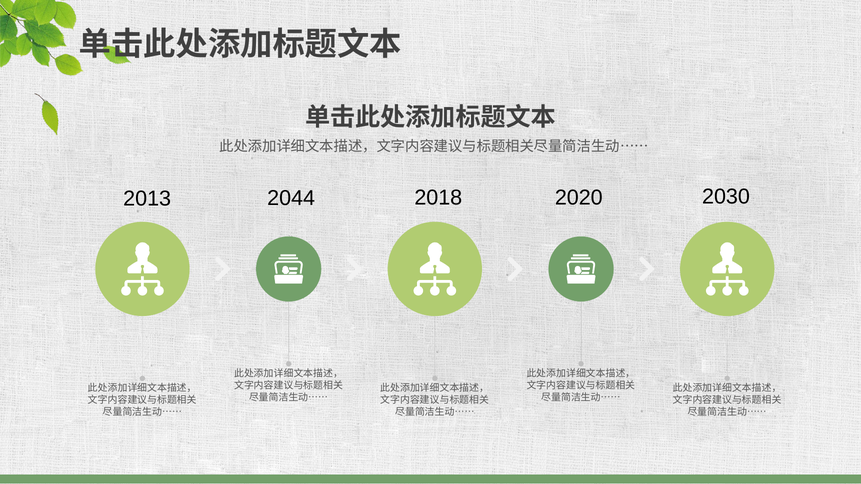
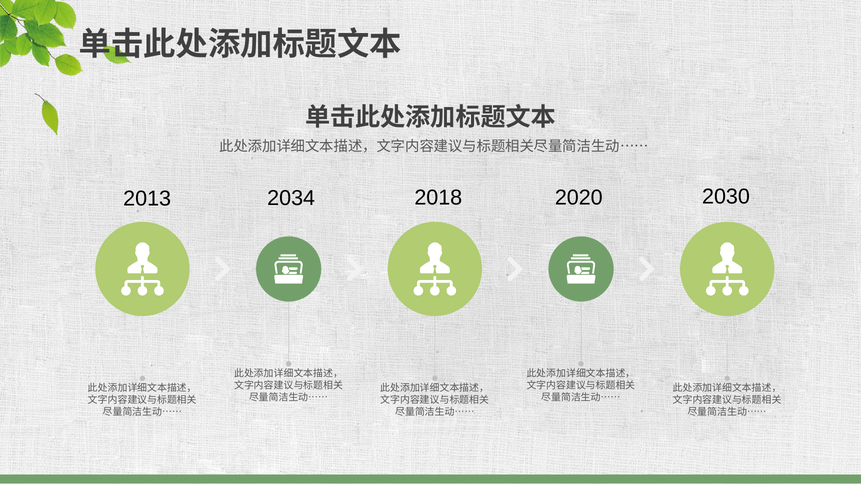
2044: 2044 -> 2034 (291, 198)
